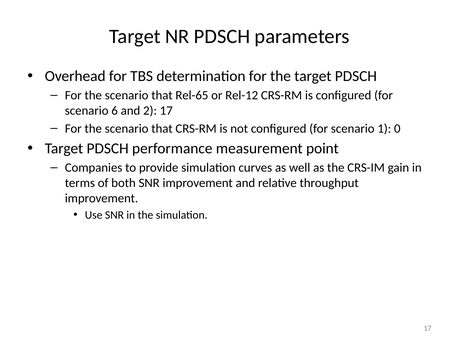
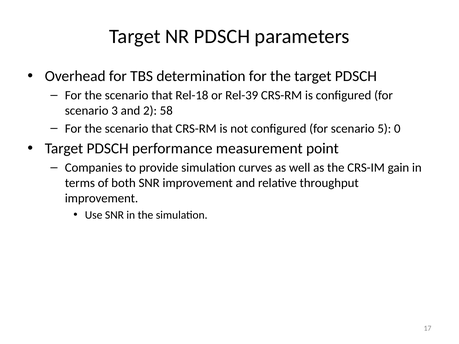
Rel-65: Rel-65 -> Rel-18 (192, 95)
Rel-12: Rel-12 -> Rel-39 (242, 95)
6: 6 -> 3 (115, 111)
2 17: 17 -> 58 (166, 111)
1: 1 -> 5 (384, 129)
